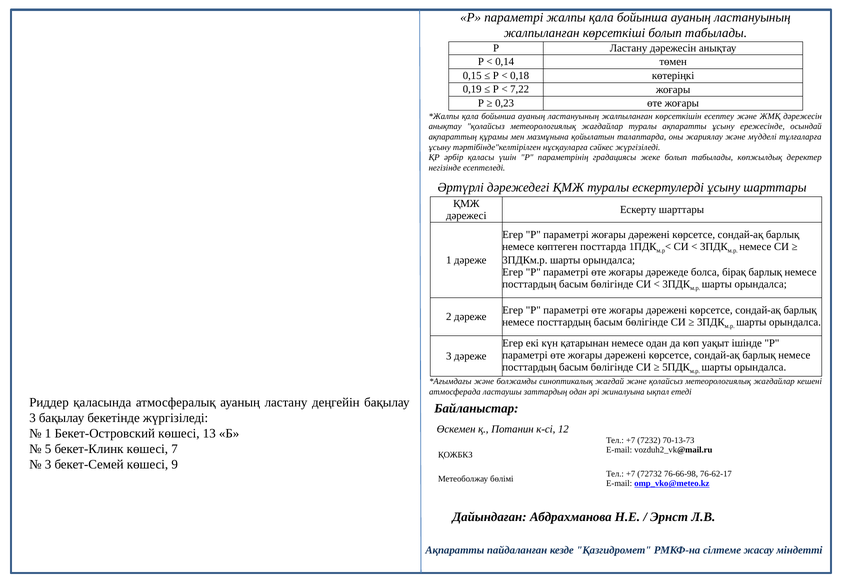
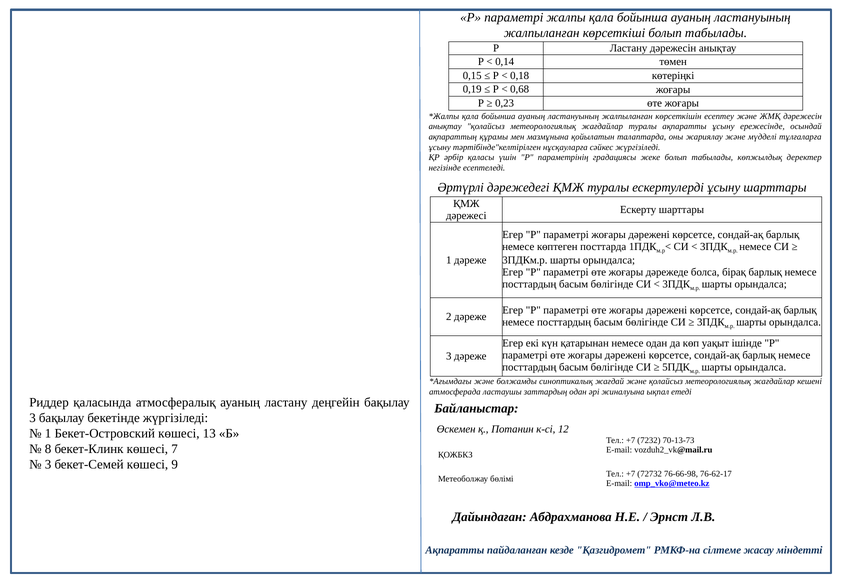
7,22: 7,22 -> 0,68 (520, 89)
5: 5 -> 8 (48, 449)
